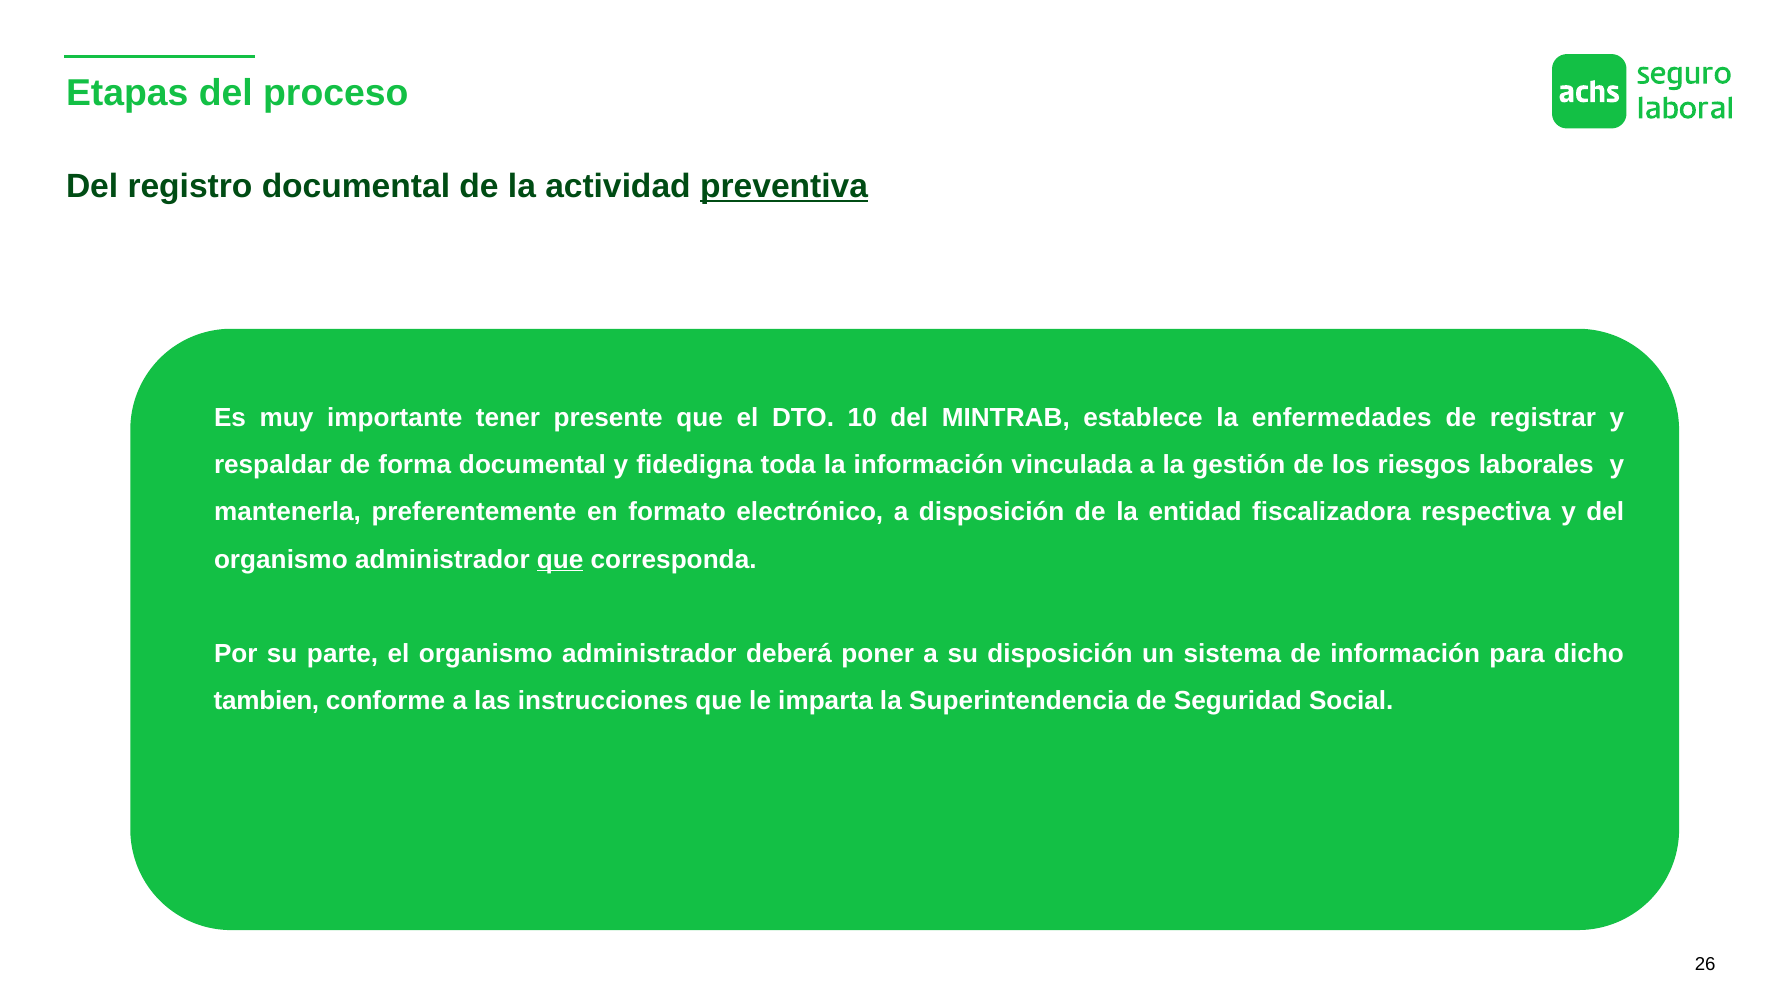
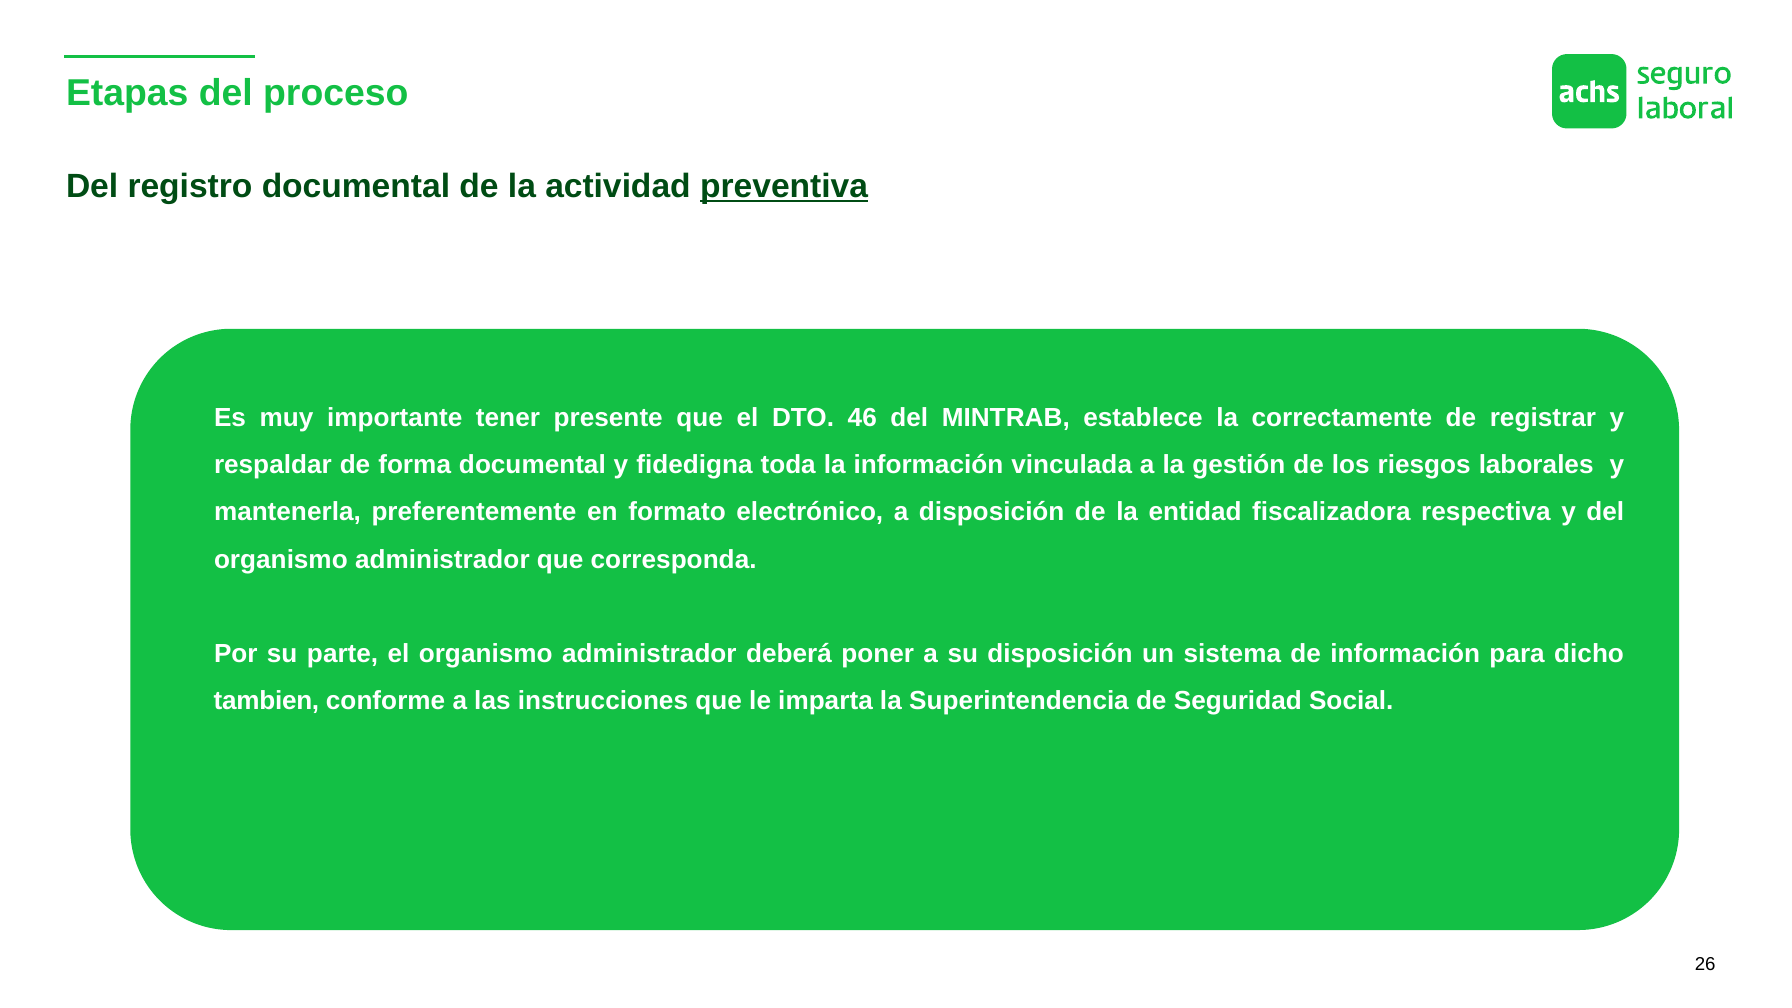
10: 10 -> 46 (862, 418)
enfermedades: enfermedades -> correctamente (1342, 418)
que underline: present -> none (560, 559)
